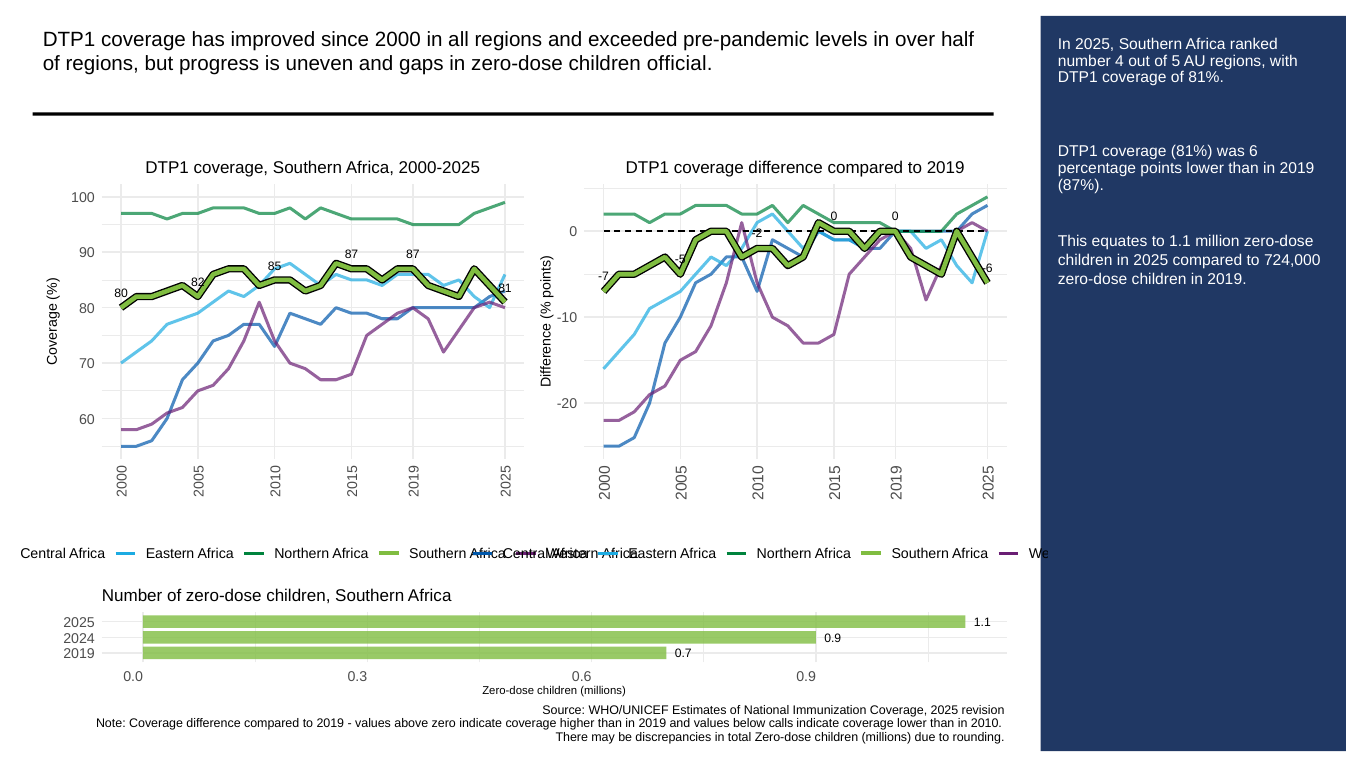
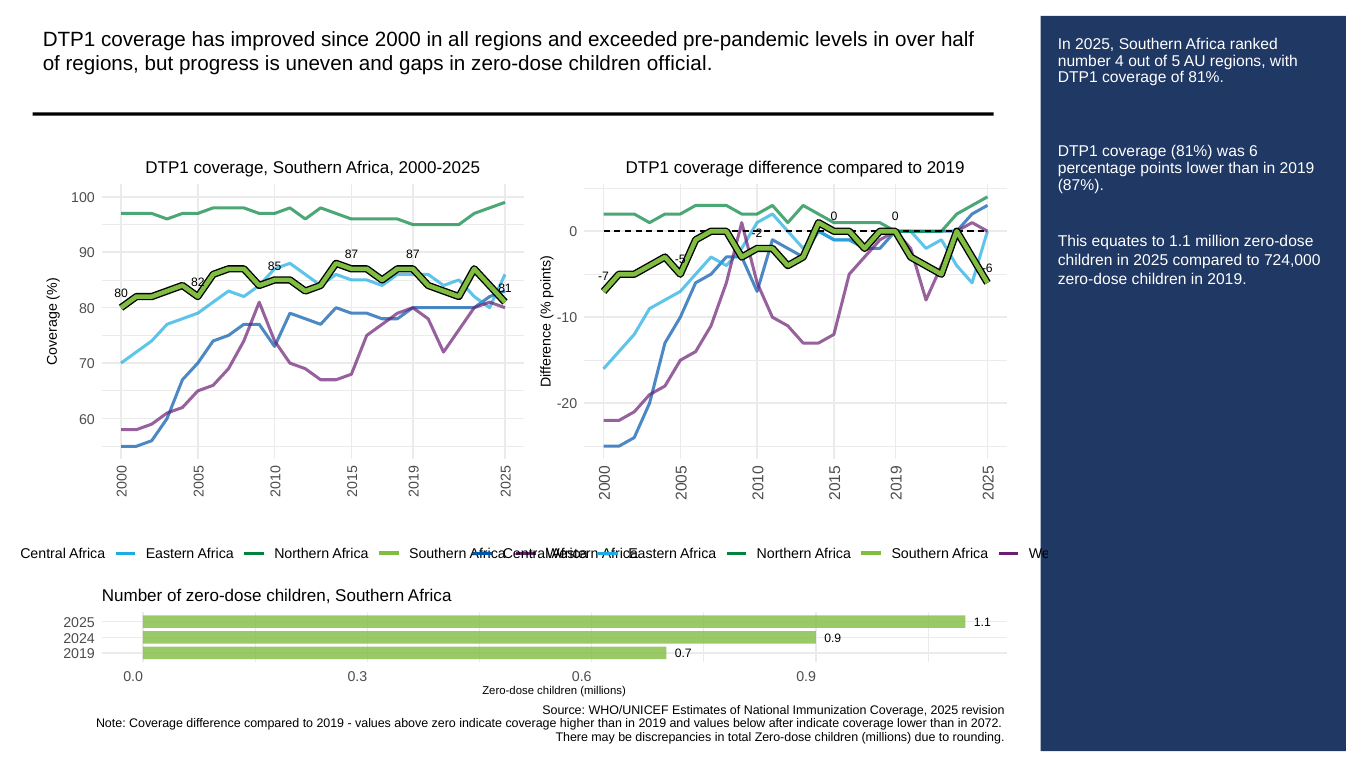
calls: calls -> after (781, 723)
2010: 2010 -> 2072 (986, 723)
